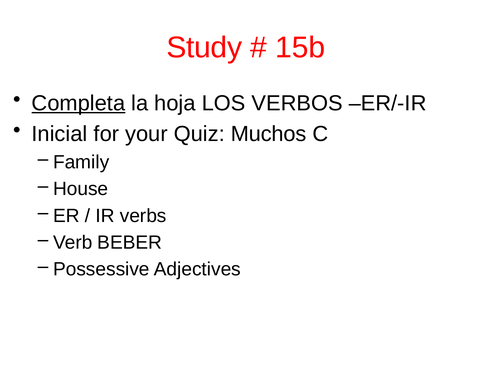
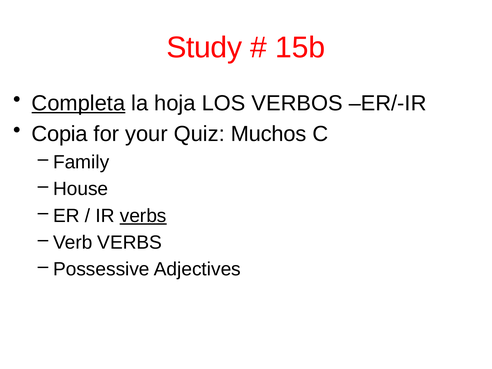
Inicial: Inicial -> Copia (60, 134)
verbs underline: none -> present (143, 216)
Verb BEBER: BEBER -> VERBS (130, 243)
